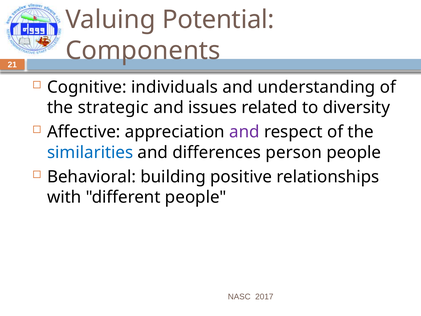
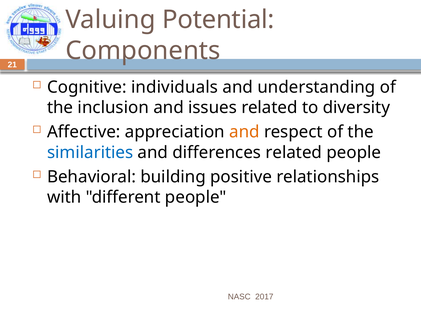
strategic: strategic -> inclusion (113, 107)
and colour: purple -> orange (244, 132)
differences person: person -> related (294, 152)
